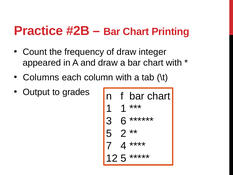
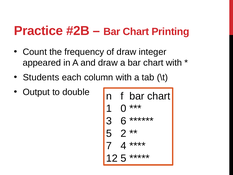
Columns: Columns -> Students (41, 77)
grades: grades -> double (76, 92)
1 1: 1 -> 0 (124, 108)
